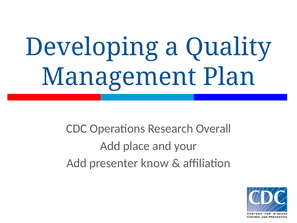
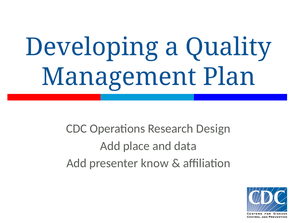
Overall: Overall -> Design (213, 128)
your: your -> data (185, 146)
